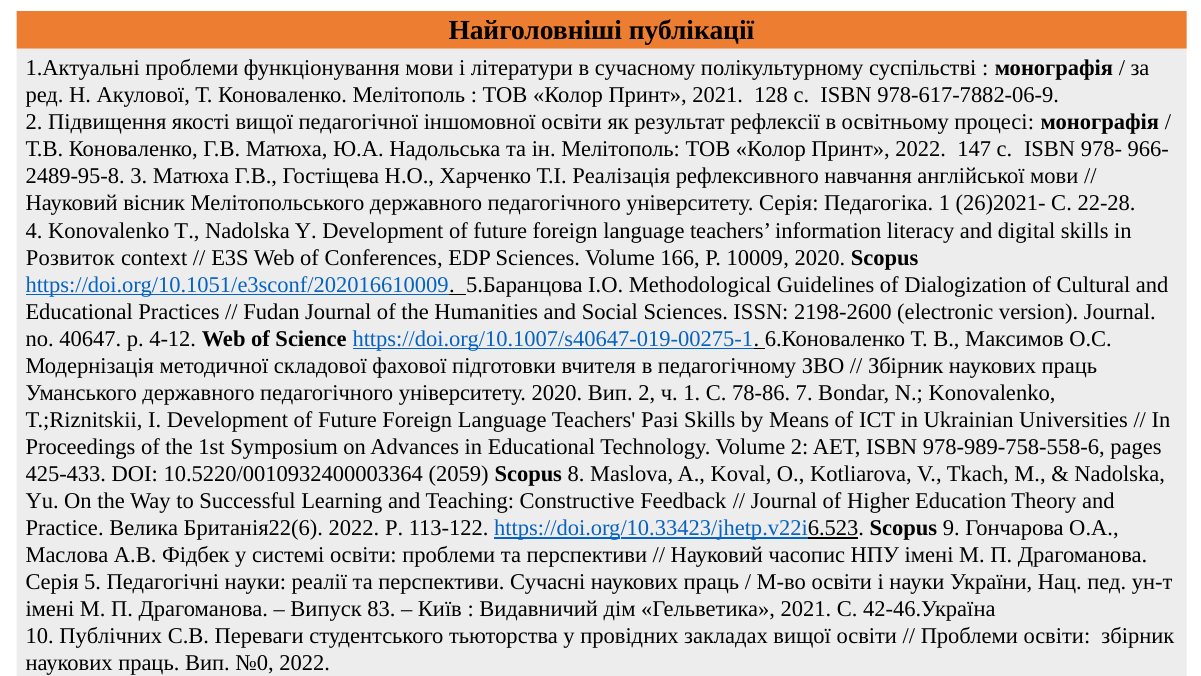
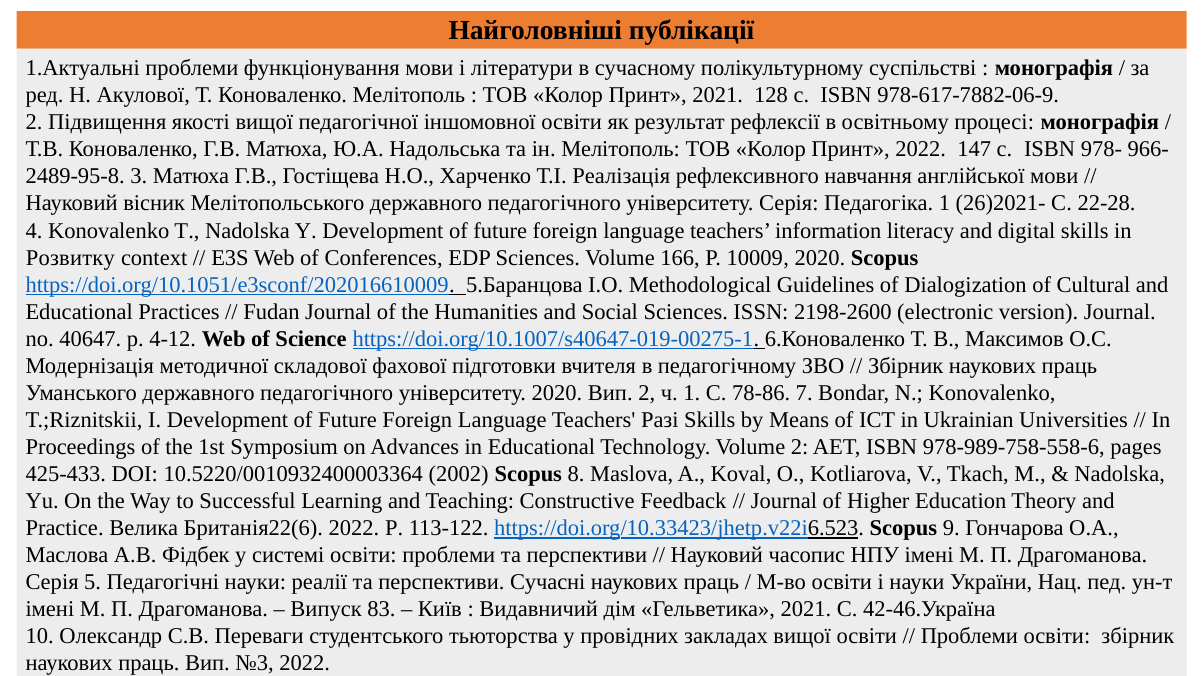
Розвиток: Розвиток -> Розвитку (70, 257)
2059: 2059 -> 2002 (459, 474)
Публічних: Публічних -> Олександр (111, 636)
№0: №0 -> №3 (255, 663)
